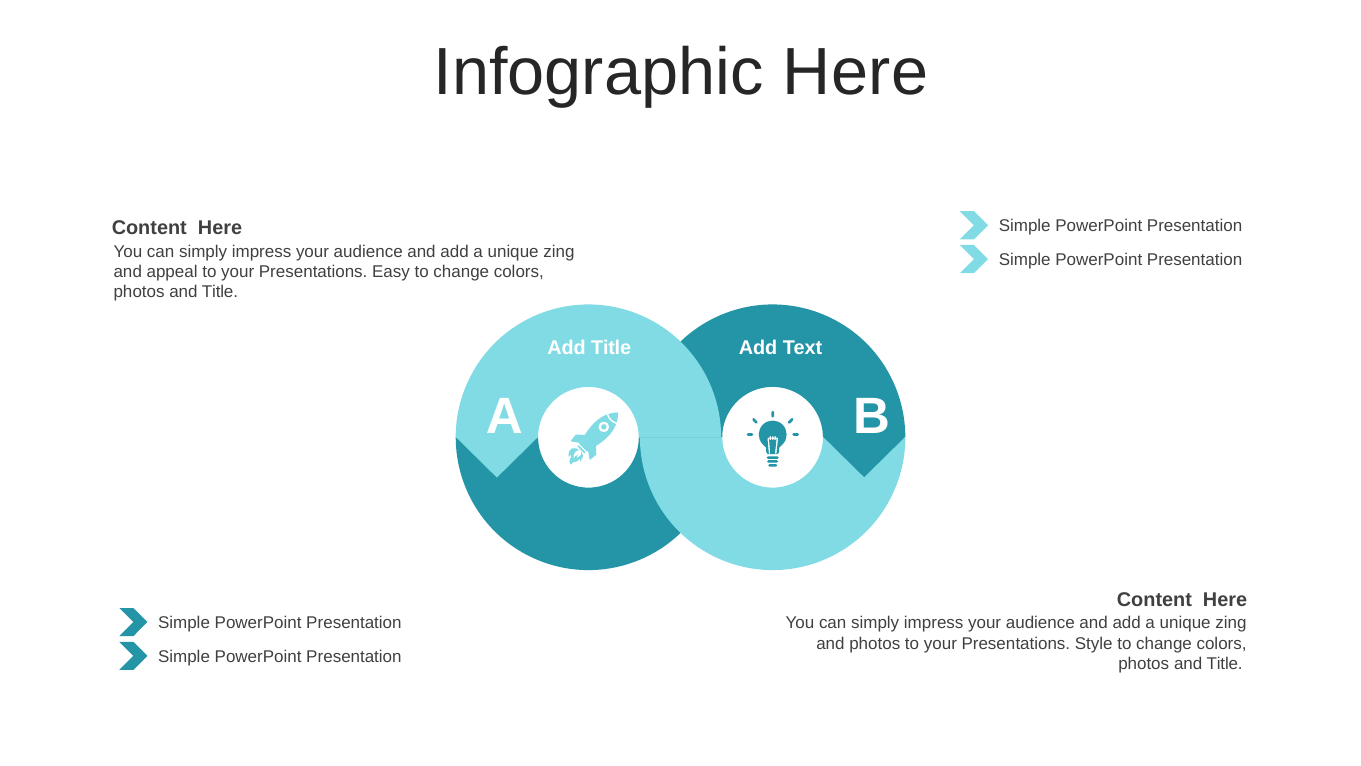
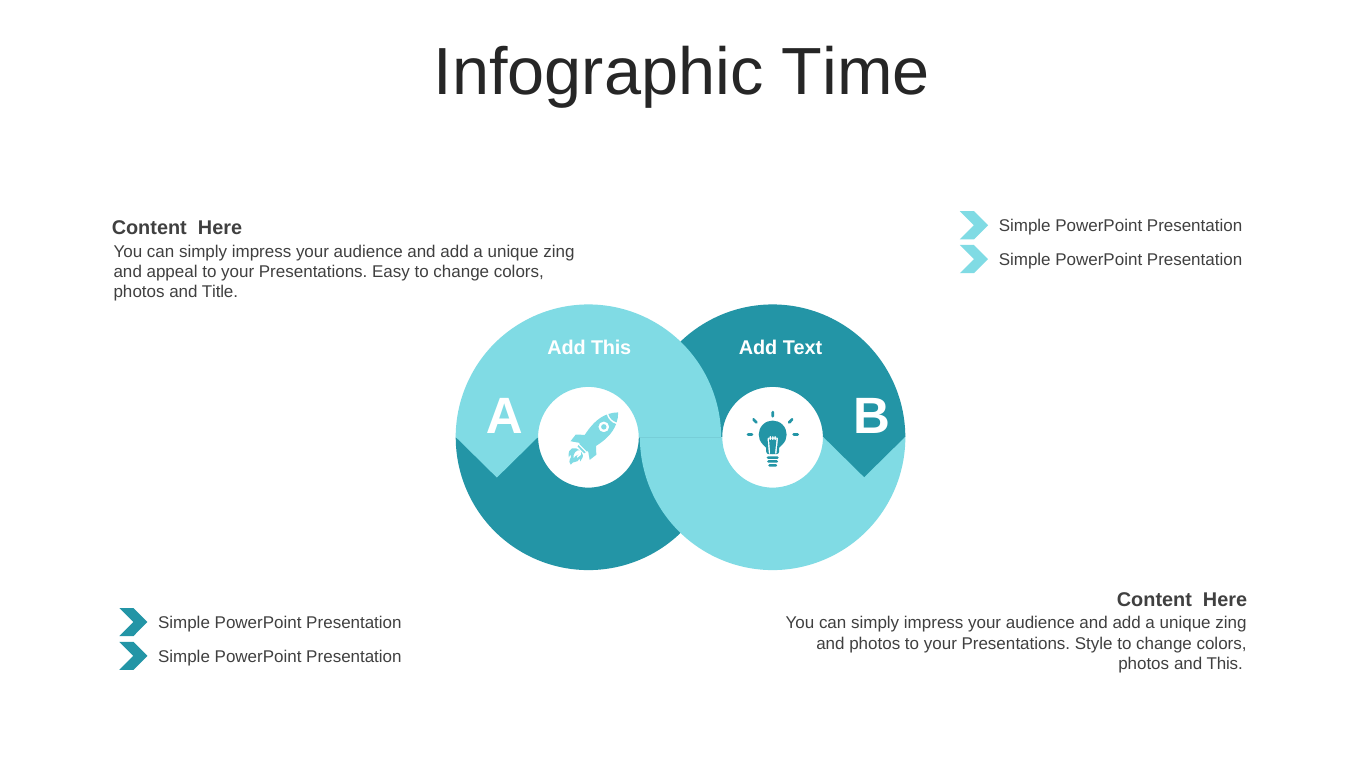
Infographic Here: Here -> Time (856, 73)
Add Title: Title -> This (611, 348)
Title: Title -> This (1225, 664)
